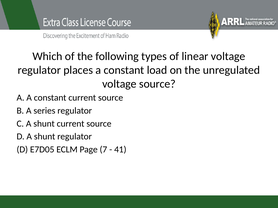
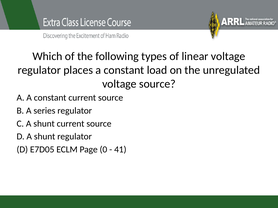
7: 7 -> 0 (103, 150)
